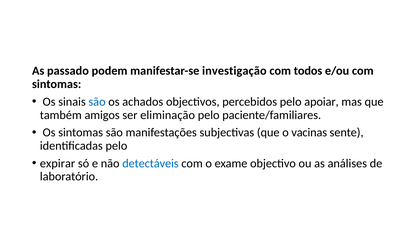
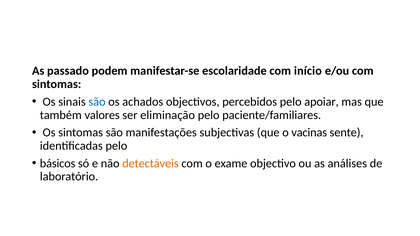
investigação: investigação -> escolaridade (234, 71)
todos: todos -> início (308, 71)
amigos: amigos -> valores (102, 115)
expirar: expirar -> básicos (58, 164)
detectáveis colour: blue -> orange (150, 164)
